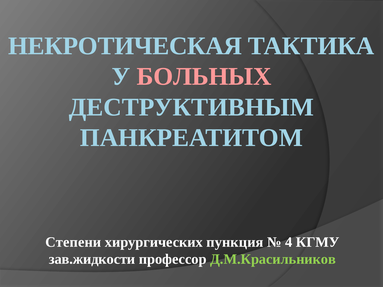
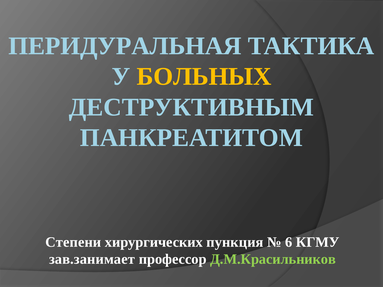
НЕКРОТИЧЕСКАЯ: НЕКРОТИЧЕСКАЯ -> ПЕРИДУРАЛЬНАЯ (125, 46)
БОЛЬНЫХ colour: pink -> yellow (204, 77)
4: 4 -> 6 (289, 242)
зав.жидкости: зав.жидкости -> зав.занимает (92, 259)
